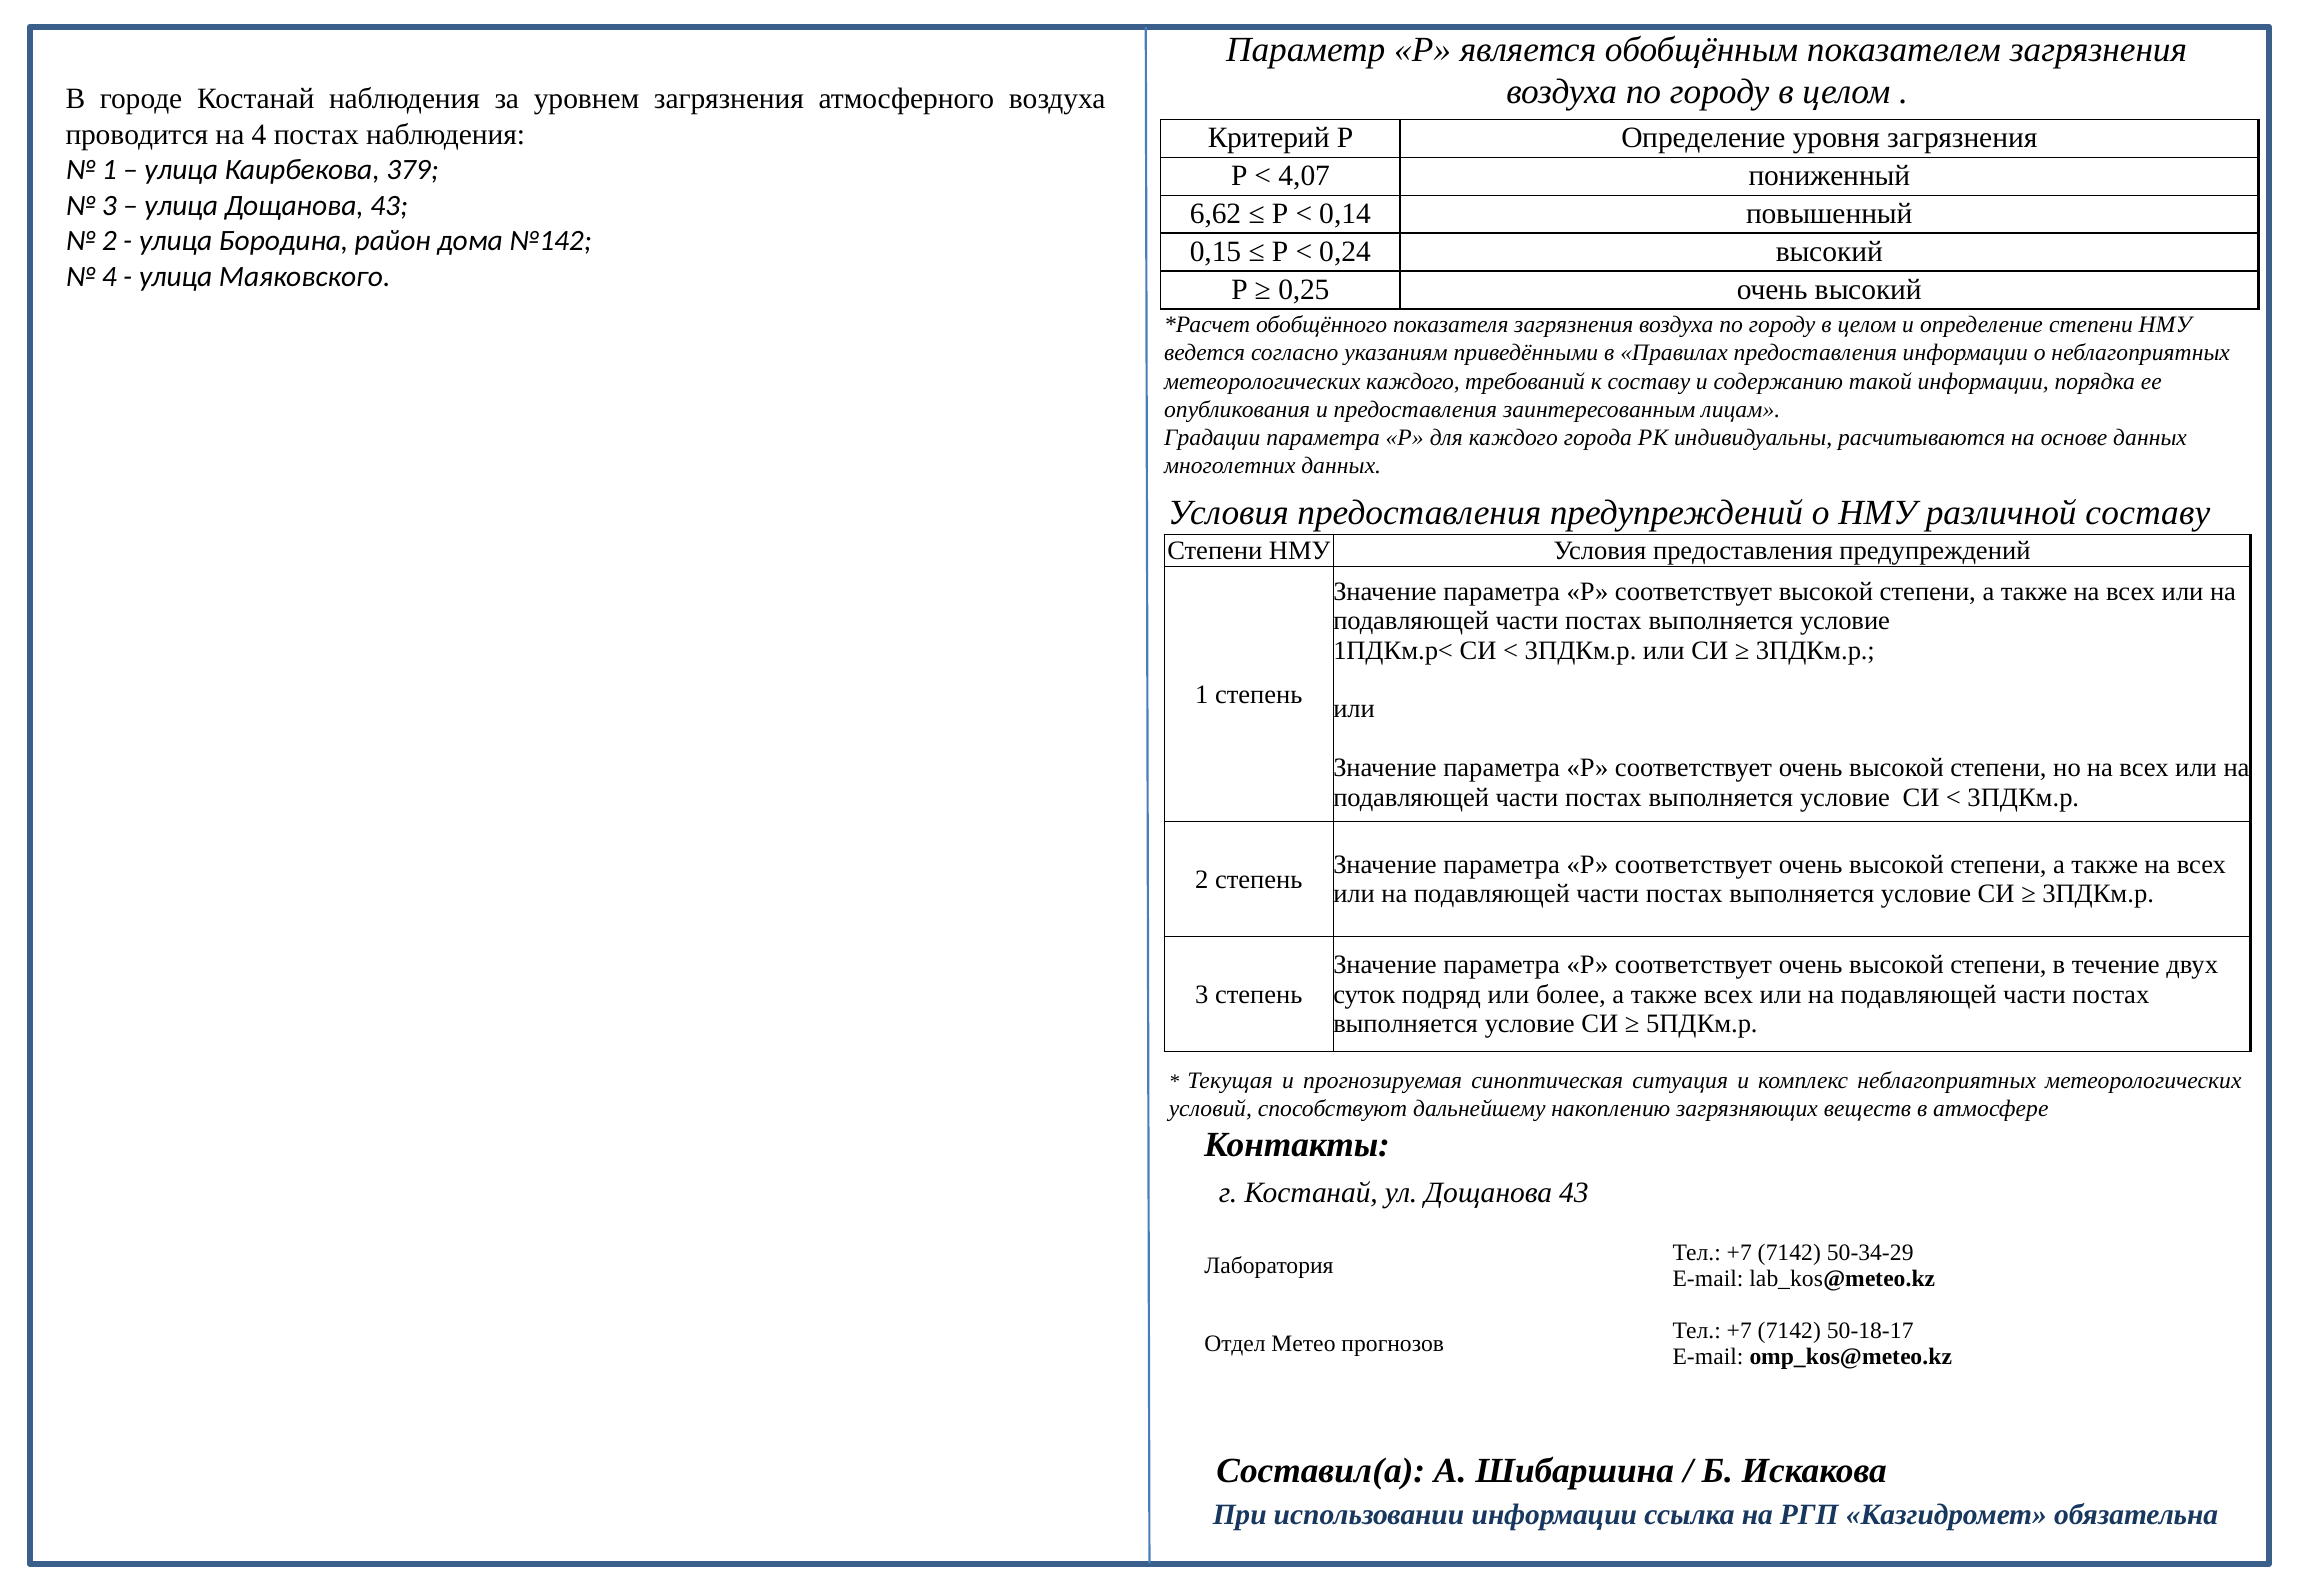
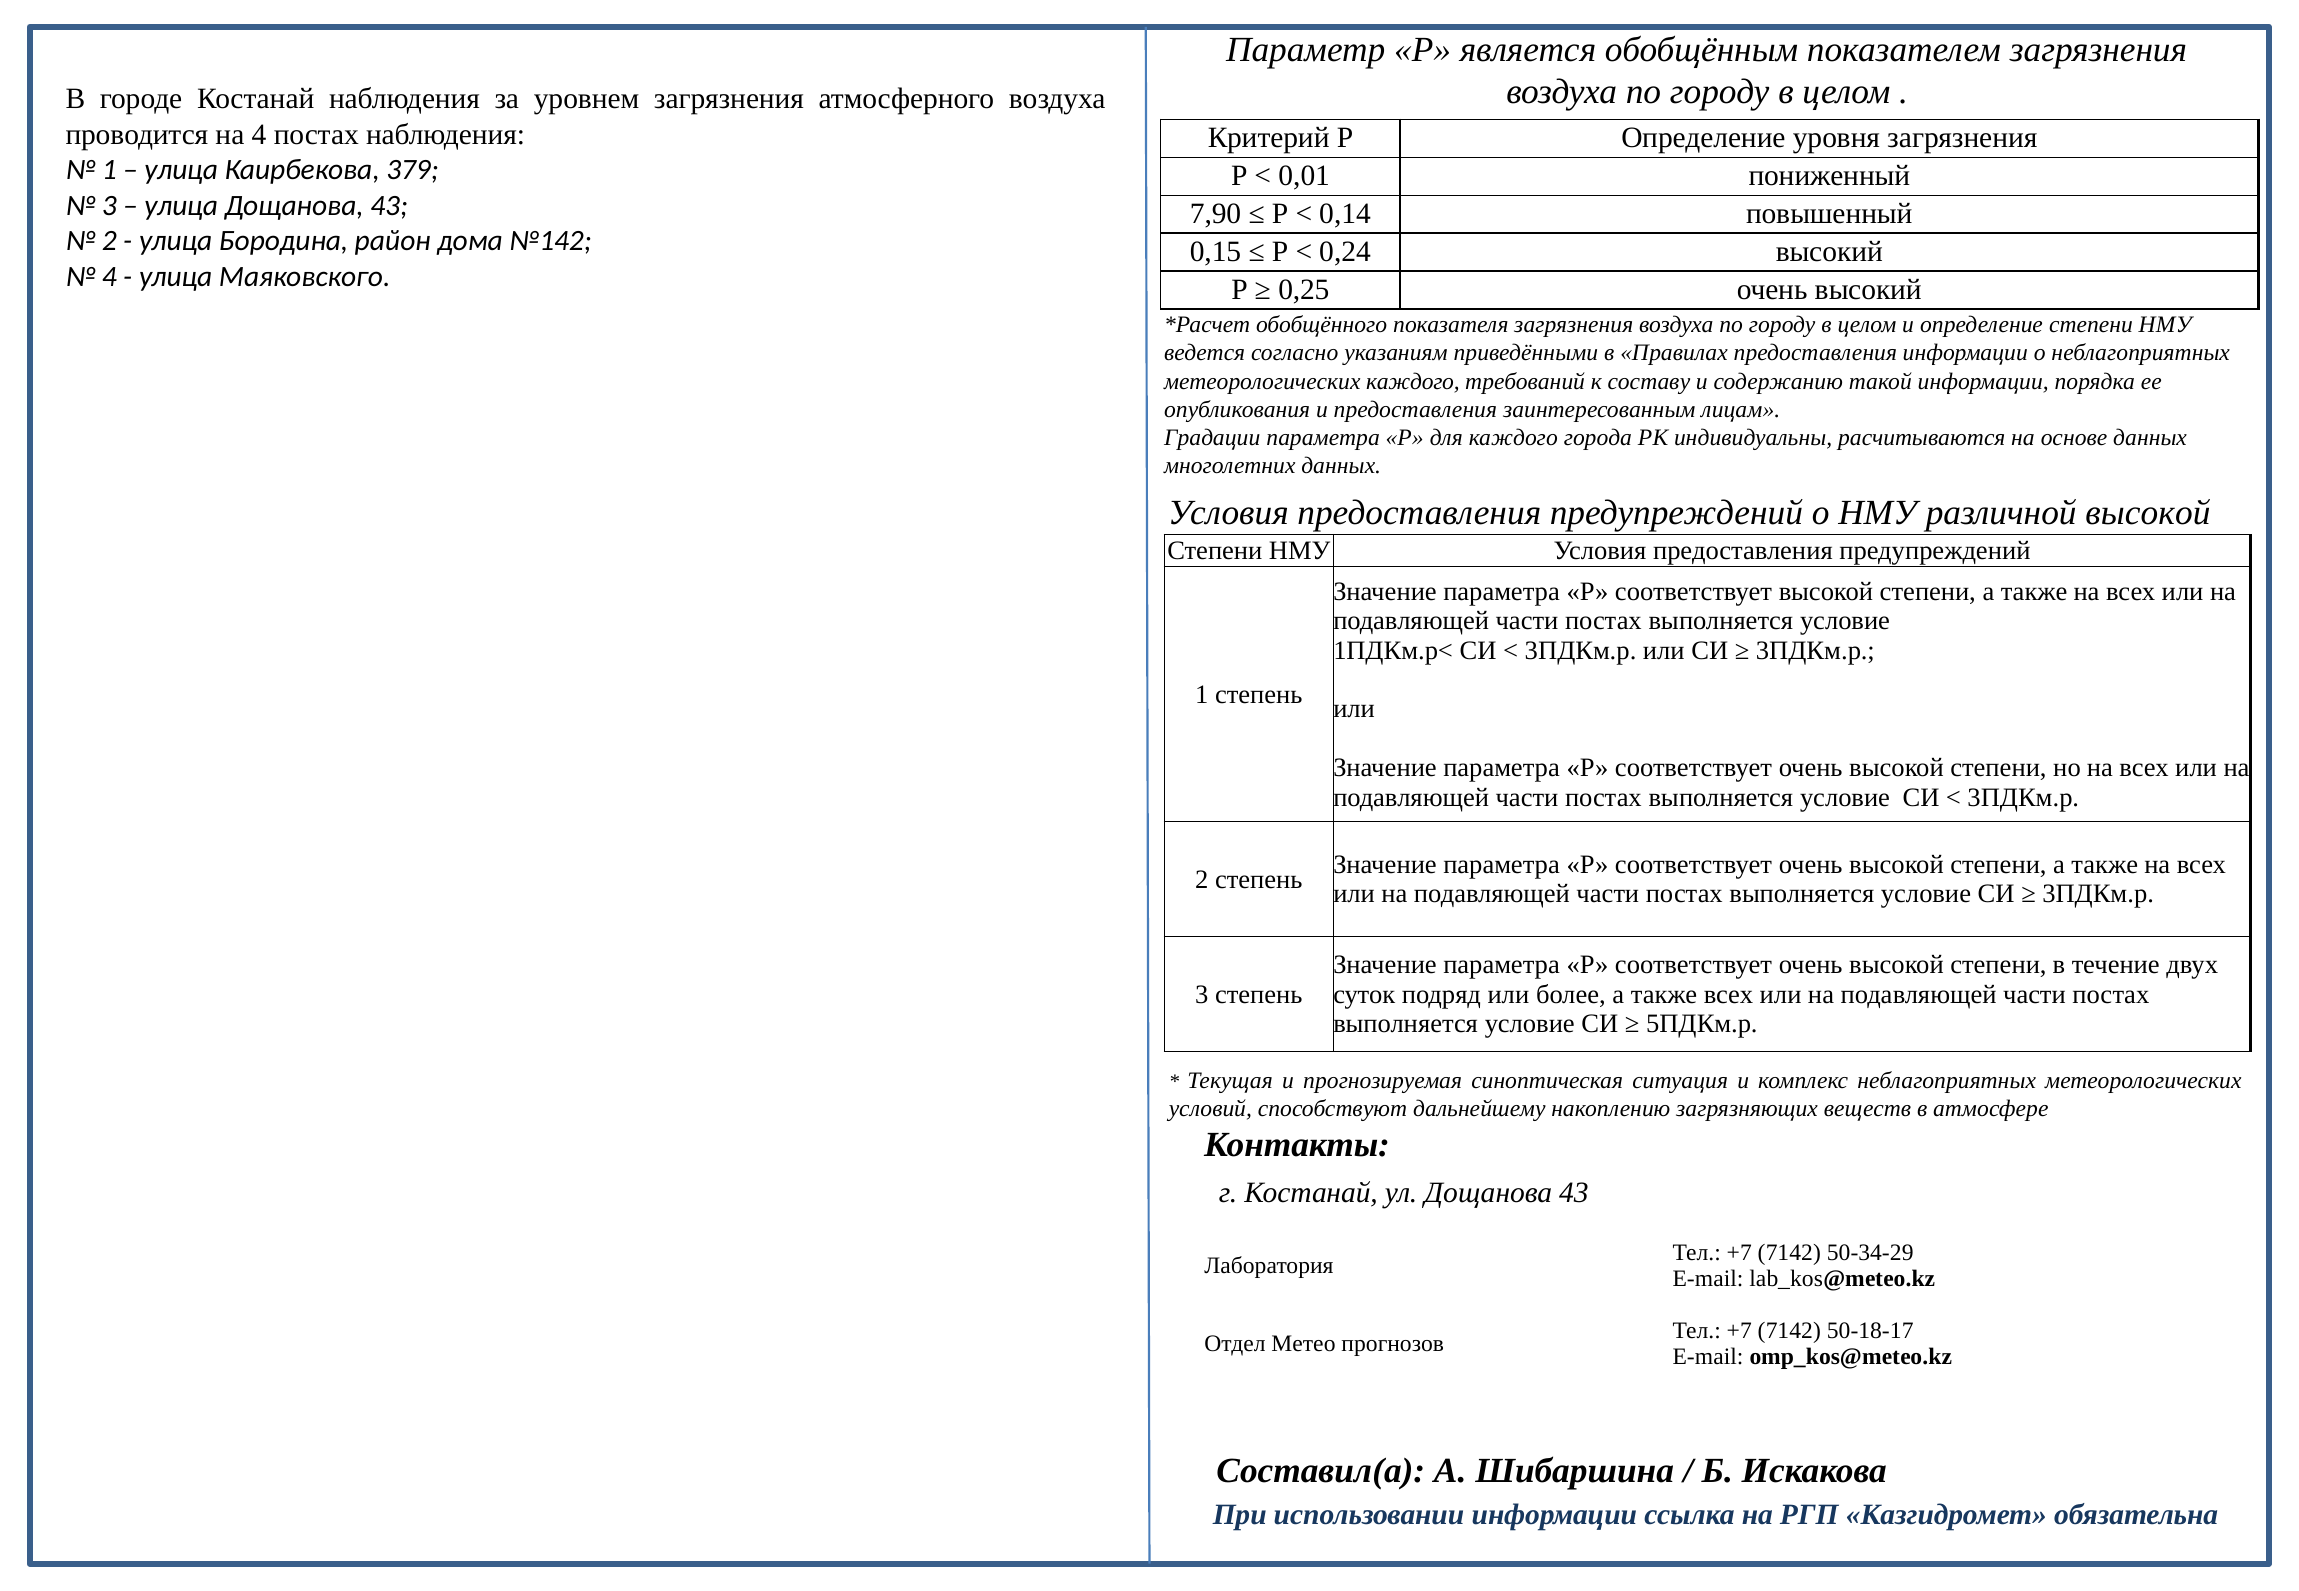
4,07: 4,07 -> 0,01 (1304, 176)
6,62: 6,62 -> 7,90 (1216, 214)
различной составу: составу -> высокой (2148, 513)
